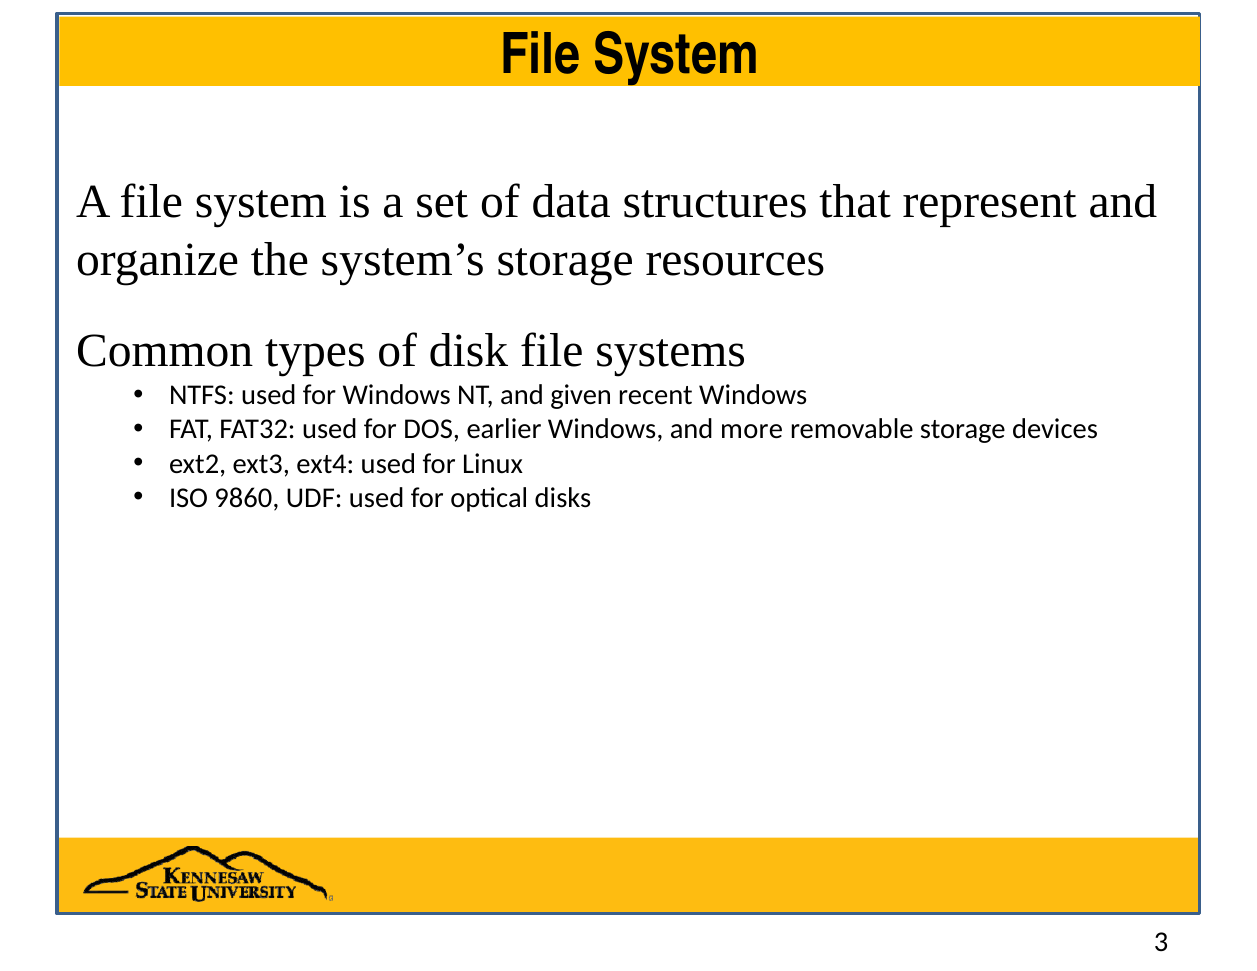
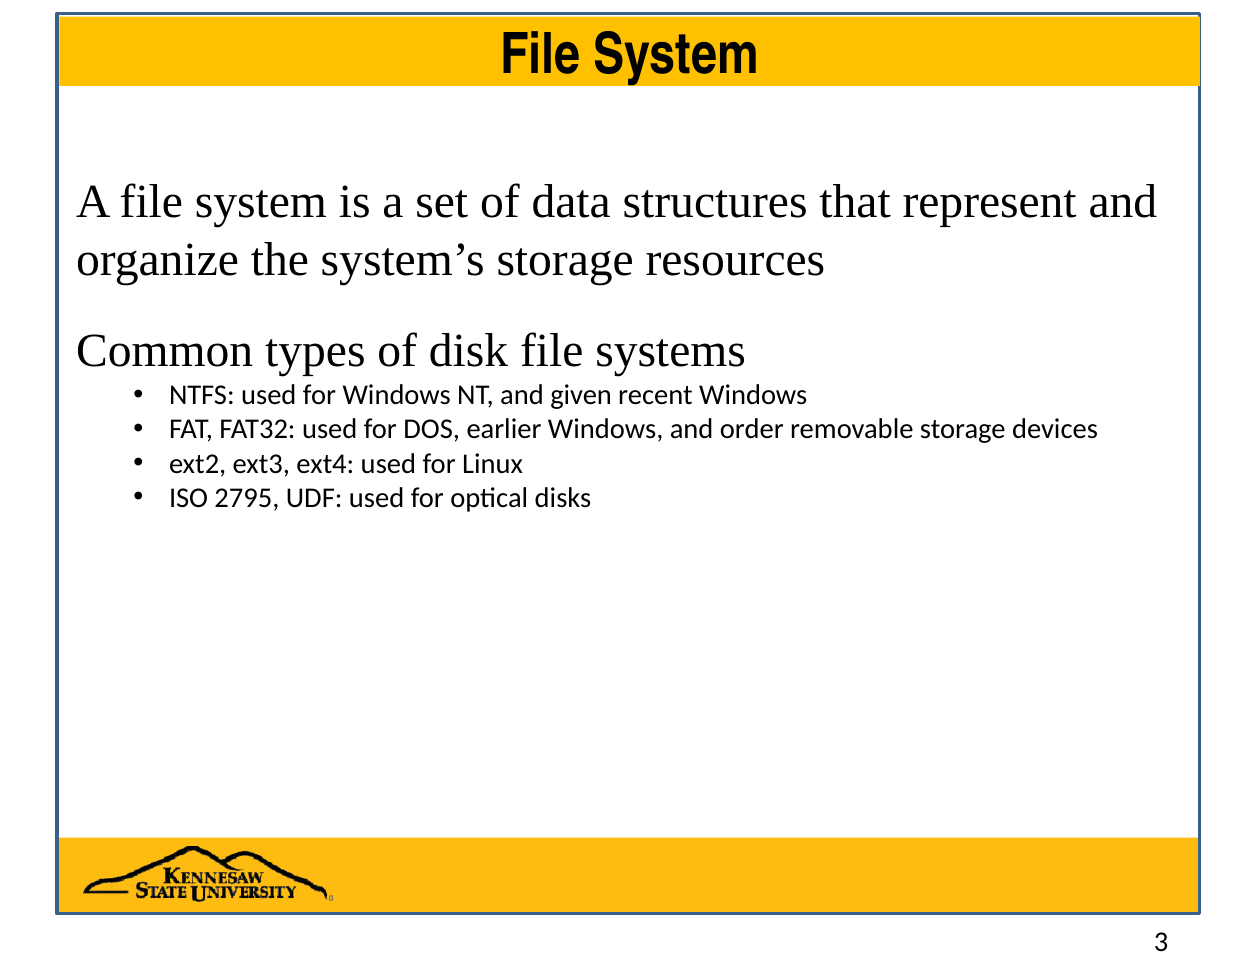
more: more -> order (752, 430)
9860: 9860 -> 2795 (247, 498)
